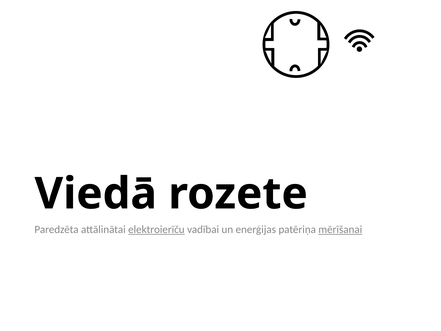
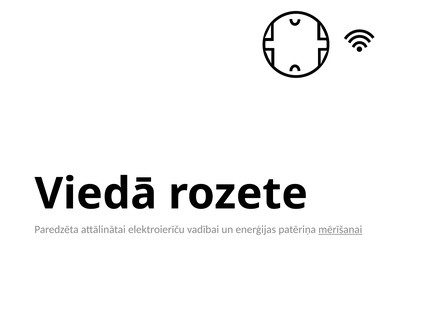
elektroierīču underline: present -> none (156, 229)
